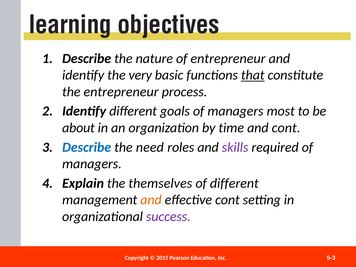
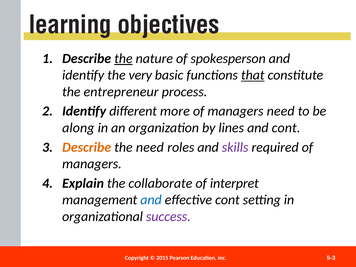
the underline: none -> present (123, 59)
of entrepreneur: entrepreneur -> spokesperson (228, 59)
goals: goals -> more (175, 111)
managers most: most -> need (281, 111)
about: about -> along (78, 128)
time: time -> lines (231, 128)
Describe colour: blue -> orange (87, 147)
themselves: themselves -> collaborate (160, 183)
of different: different -> interpret (234, 183)
and colour: orange -> blue (151, 200)
